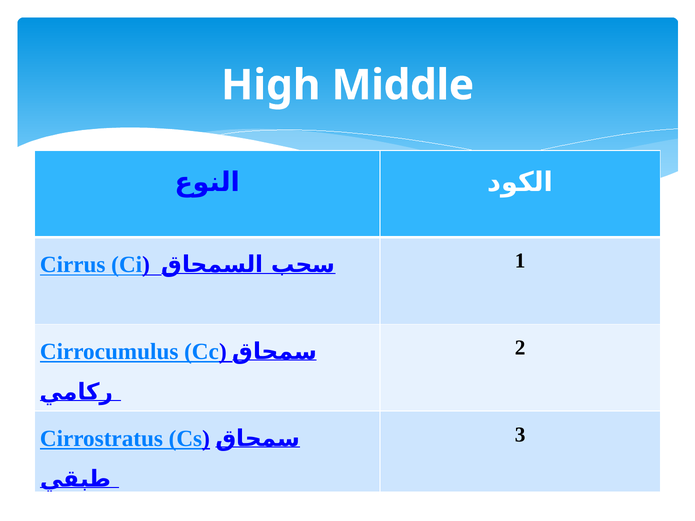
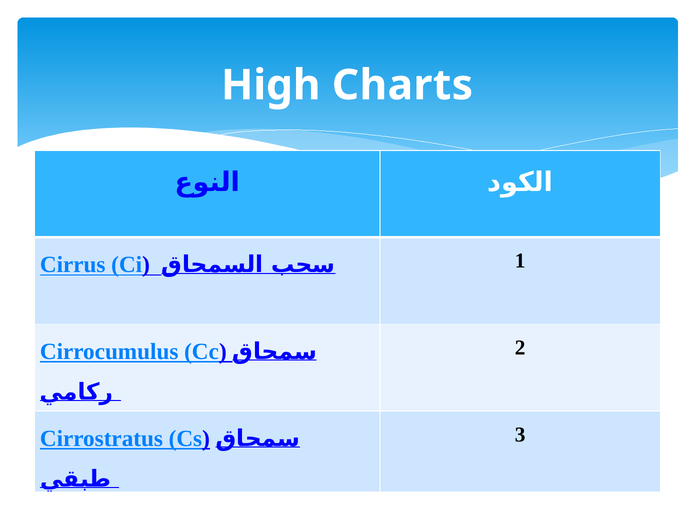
Middle: Middle -> Charts (402, 85)
